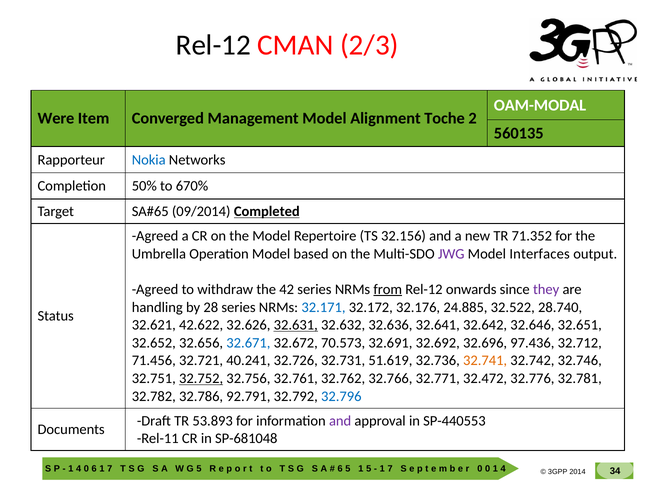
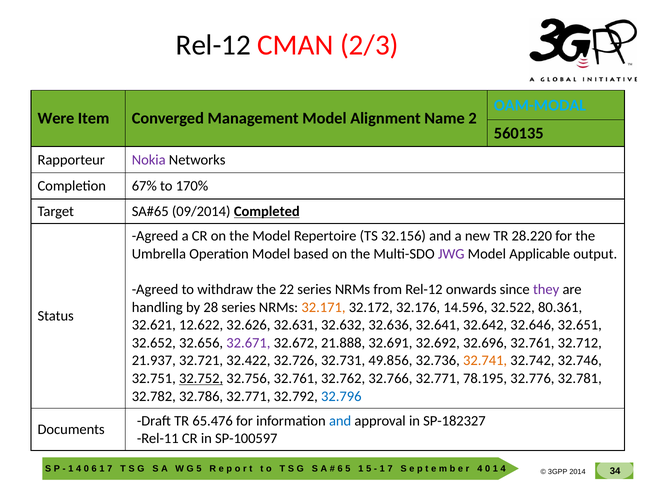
OAM-MODAL colour: white -> light blue (540, 105)
Toche: Toche -> Name (445, 119)
Nokia colour: blue -> purple (149, 160)
50%: 50% -> 67% (144, 186)
670%: 670% -> 170% (192, 186)
71.352: 71.352 -> 28.220 (532, 236)
Interfaces: Interfaces -> Applicable (540, 254)
42: 42 -> 22 (287, 289)
from underline: present -> none (388, 289)
32.171 colour: blue -> orange (323, 307)
24.885: 24.885 -> 14.596 (465, 307)
28.740: 28.740 -> 80.361 (560, 307)
42.622: 42.622 -> 12.622 (201, 325)
32.631 underline: present -> none (296, 325)
32.671 colour: blue -> purple (248, 343)
70.573: 70.573 -> 21.888 (343, 343)
32.696 97.436: 97.436 -> 32.761 (532, 343)
71.456: 71.456 -> 21.937 (154, 361)
40.241: 40.241 -> 32.422 (248, 361)
51.619: 51.619 -> 49.856 (390, 361)
32.472: 32.472 -> 78.195 (485, 378)
32.786 92.791: 92.791 -> 32.771 (248, 396)
53.893: 53.893 -> 65.476 (213, 421)
and colour: purple -> blue (340, 421)
SP-440553: SP-440553 -> SP-182327 (454, 421)
SP-681048: SP-681048 -> SP-100597 (246, 439)
0: 0 -> 4 (480, 469)
